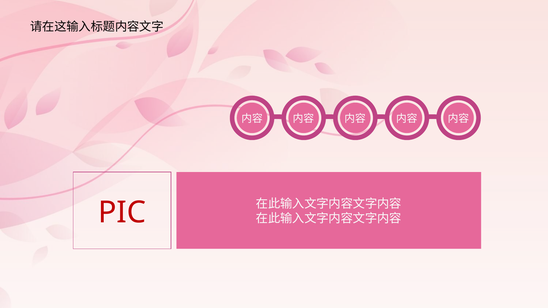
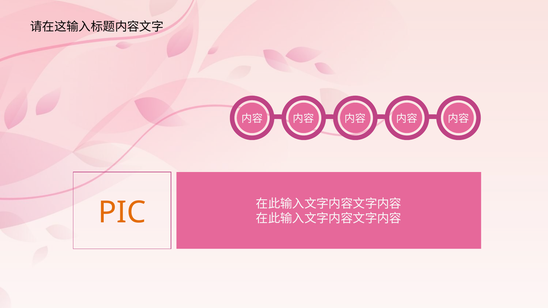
PIC colour: red -> orange (122, 213)
